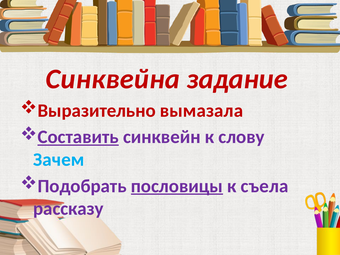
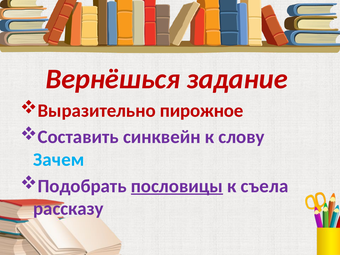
Синквейна: Синквейна -> Вернёшься (113, 79)
вымазала: вымазала -> пирожное (202, 111)
Составить underline: present -> none (78, 137)
